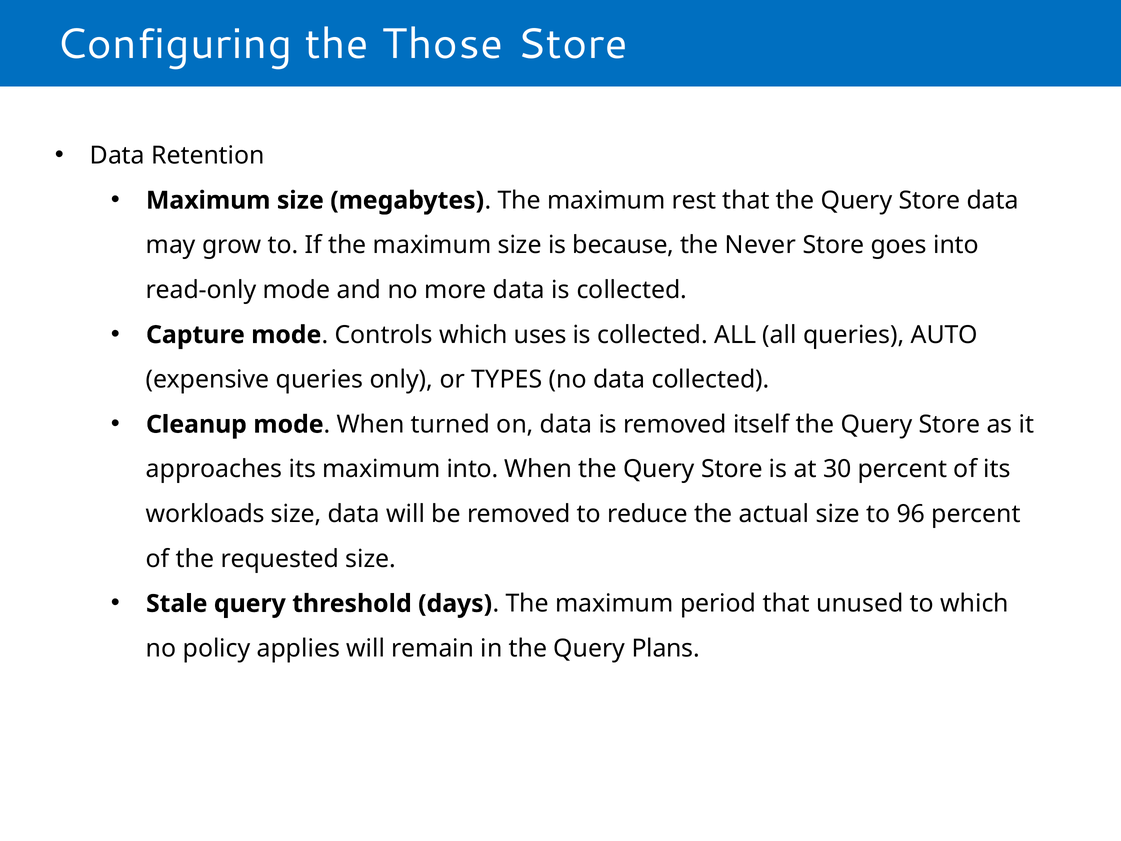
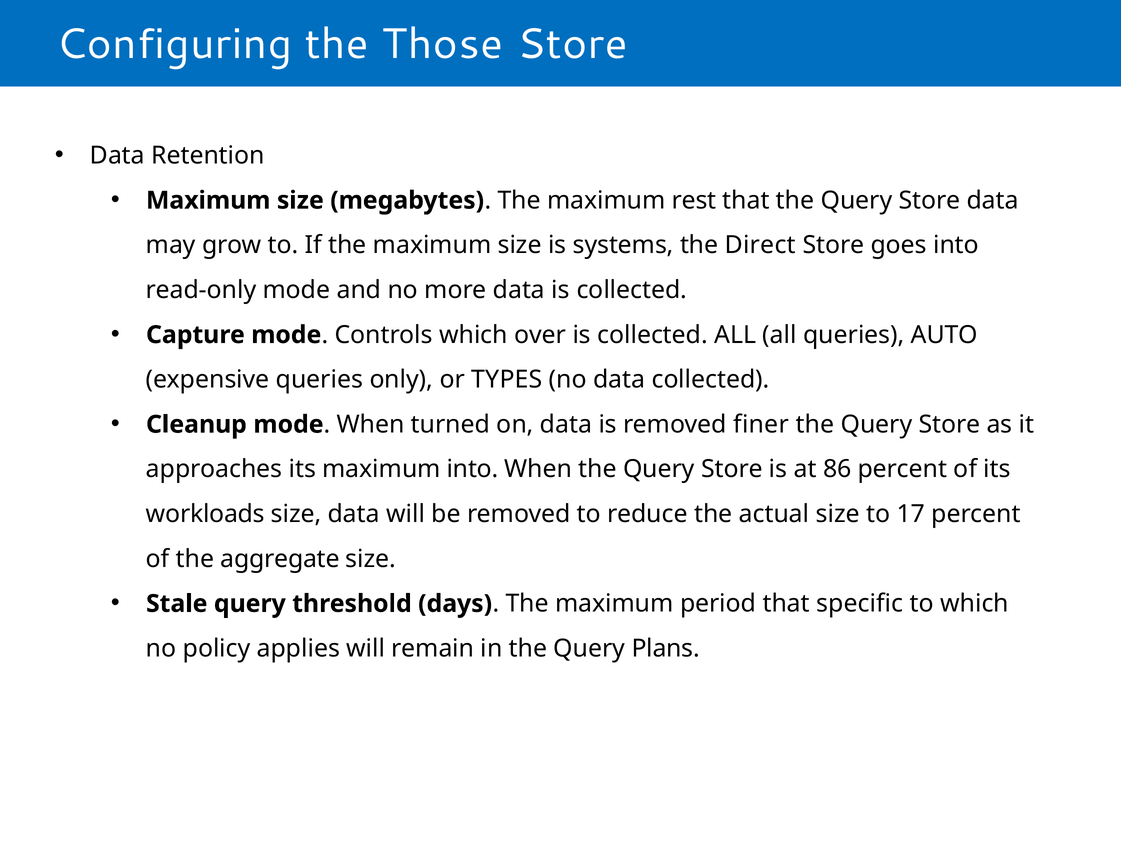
because: because -> systems (623, 245)
Never: Never -> Direct (760, 245)
uses: uses -> over (540, 335)
itself: itself -> finer (761, 424)
30: 30 -> 86 (837, 469)
96: 96 -> 17 (911, 514)
requested: requested -> aggregate (280, 559)
unused: unused -> specific (860, 604)
